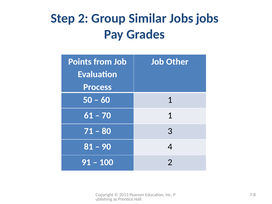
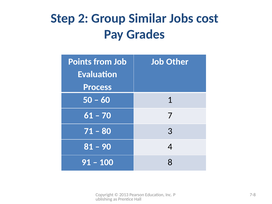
Jobs jobs: jobs -> cost (207, 18)
70 1: 1 -> 7 (170, 115)
100 2: 2 -> 8 (170, 162)
